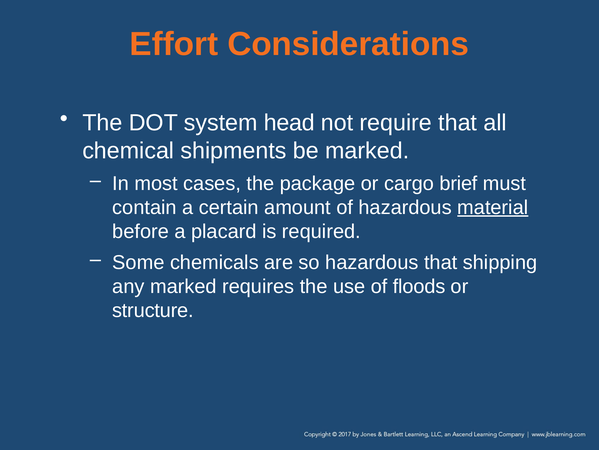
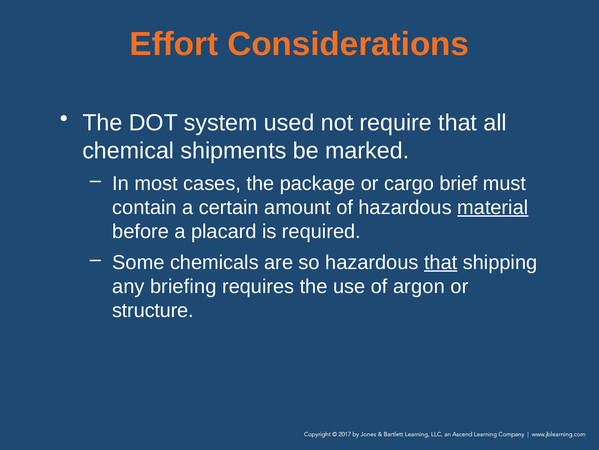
head: head -> used (289, 122)
that underline: none -> present (441, 262)
any marked: marked -> briefing (183, 286)
floods: floods -> argon (419, 286)
